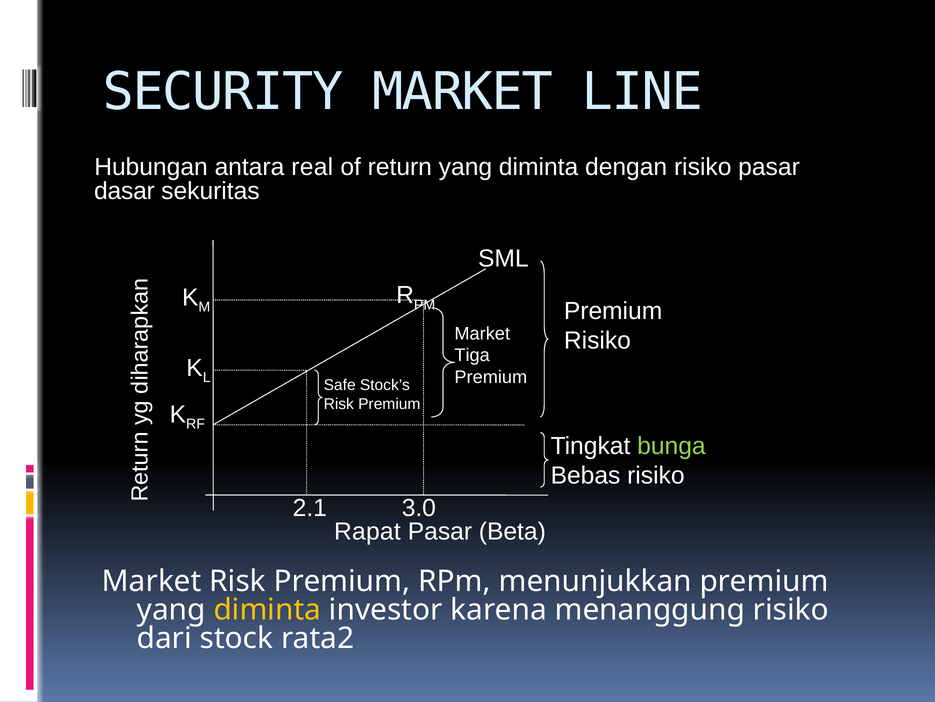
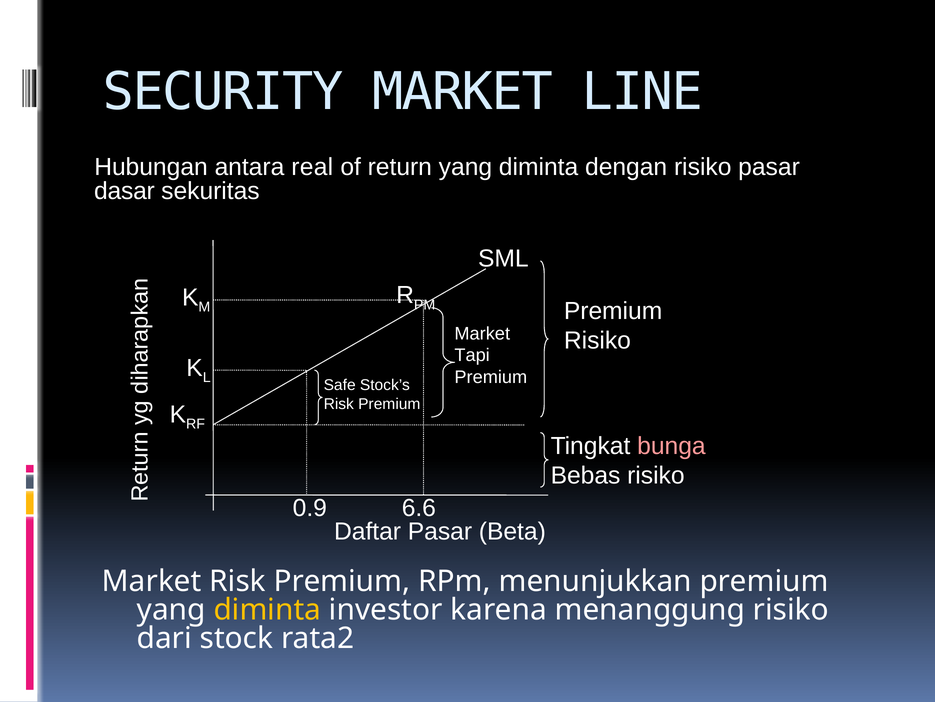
Tiga: Tiga -> Tapi (472, 355)
bunga colour: light green -> pink (671, 445)
2.1: 2.1 -> 0.9 (310, 508)
3.0: 3.0 -> 6.6 (419, 508)
Rapat: Rapat -> Daftar (368, 531)
